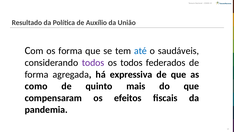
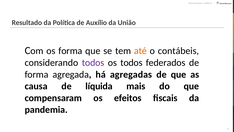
até colour: blue -> orange (140, 51)
saudáveis: saudáveis -> contábeis (178, 51)
expressiva: expressiva -> agregadas (131, 74)
como: como -> causa (36, 86)
quinto: quinto -> líquida (99, 86)
